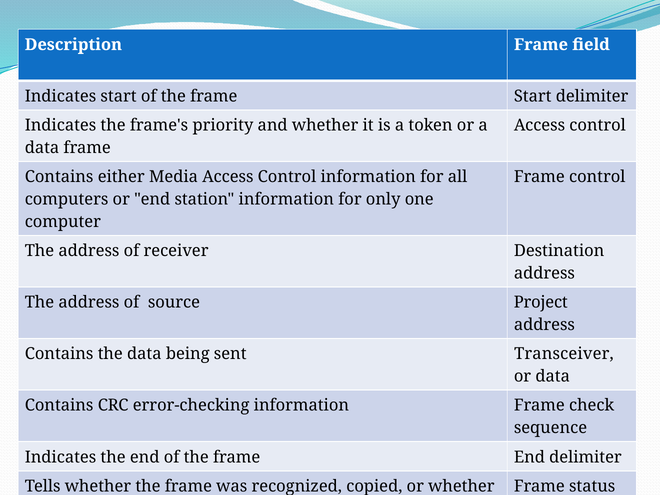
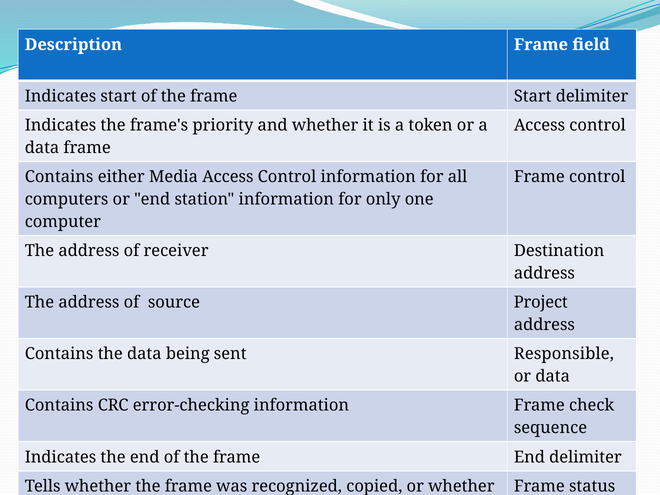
Transceiver: Transceiver -> Responsible (564, 354)
